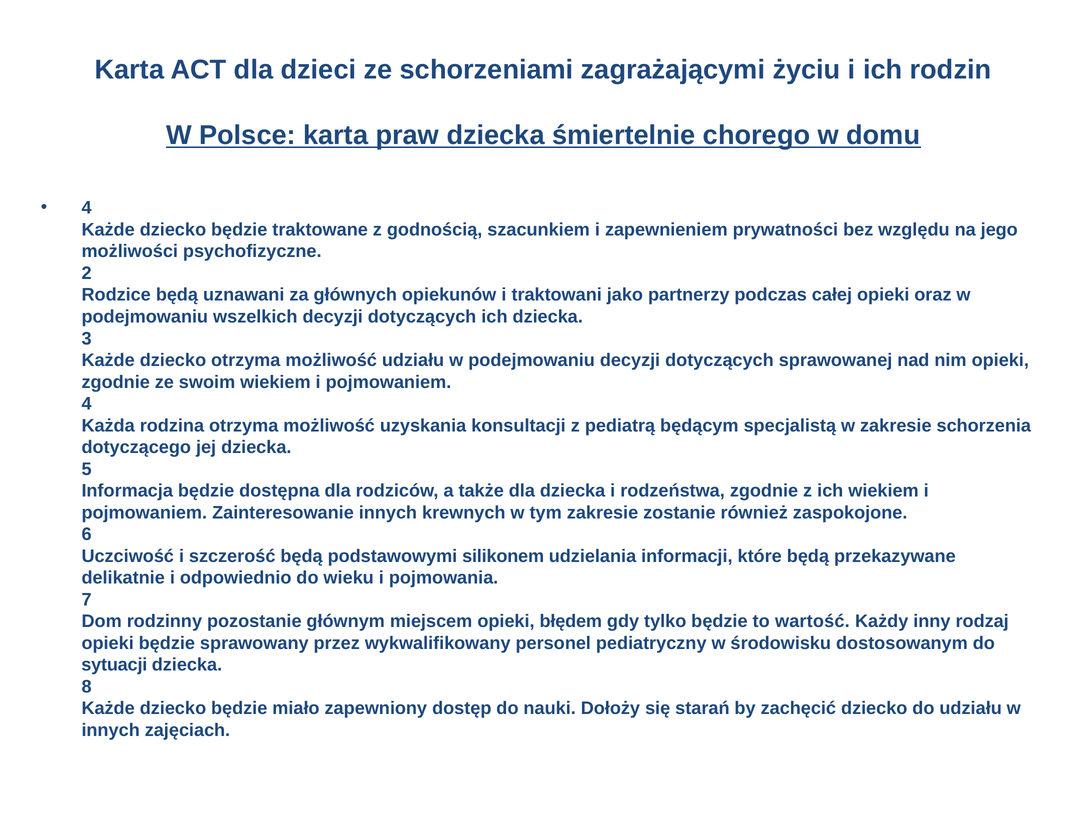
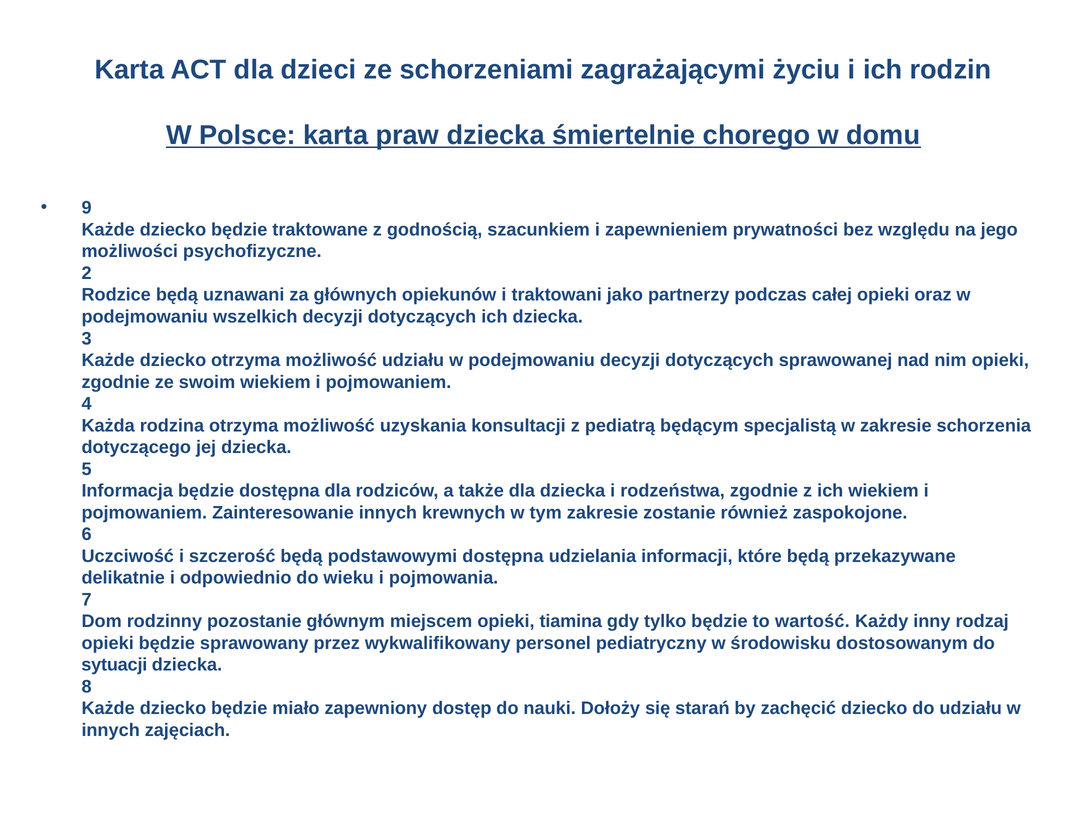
4: 4 -> 9 (87, 208)
podstawowymi silikonem: silikonem -> dostępna (503, 556)
błędem: błędem -> tiamina (571, 621)
